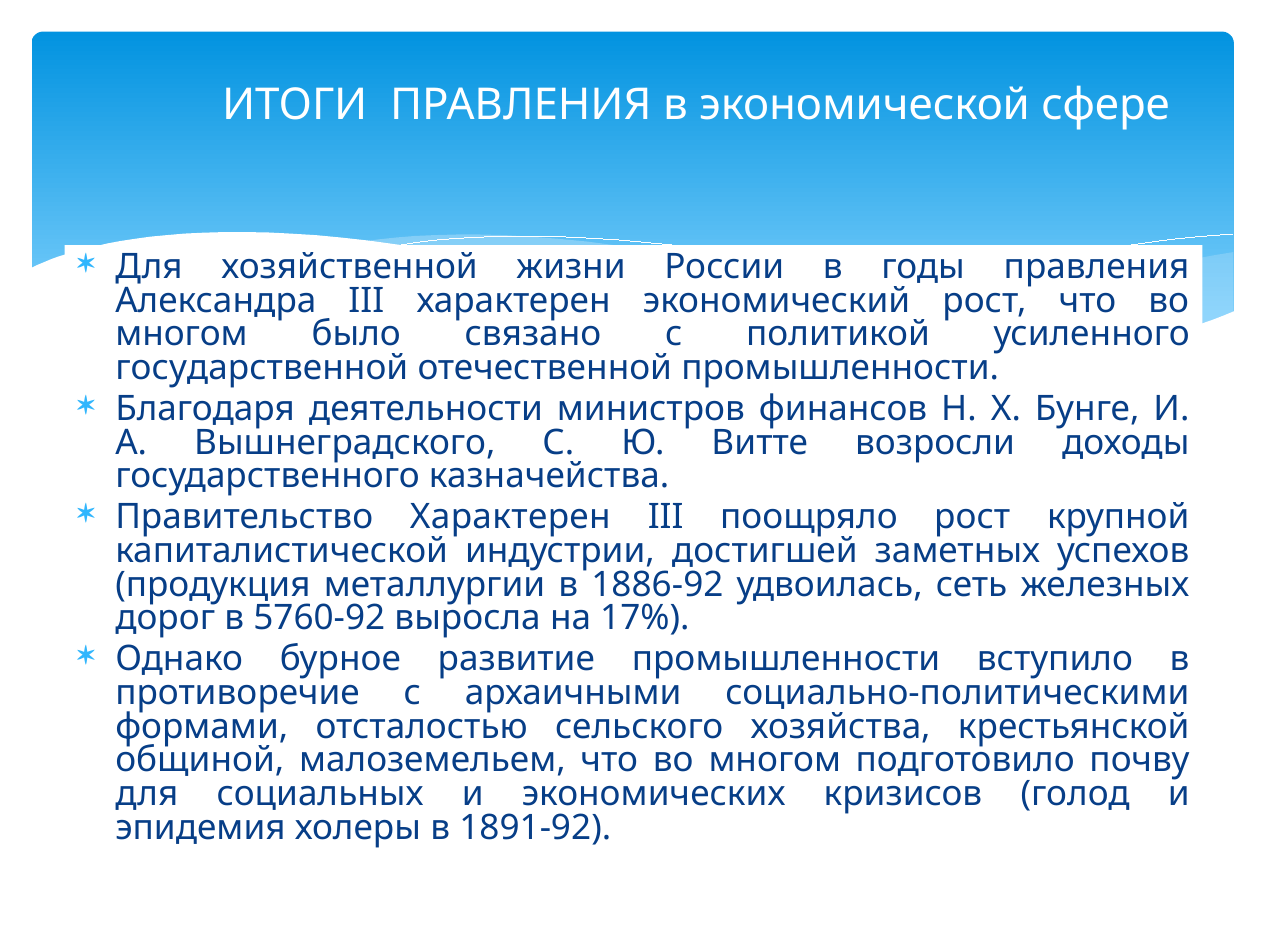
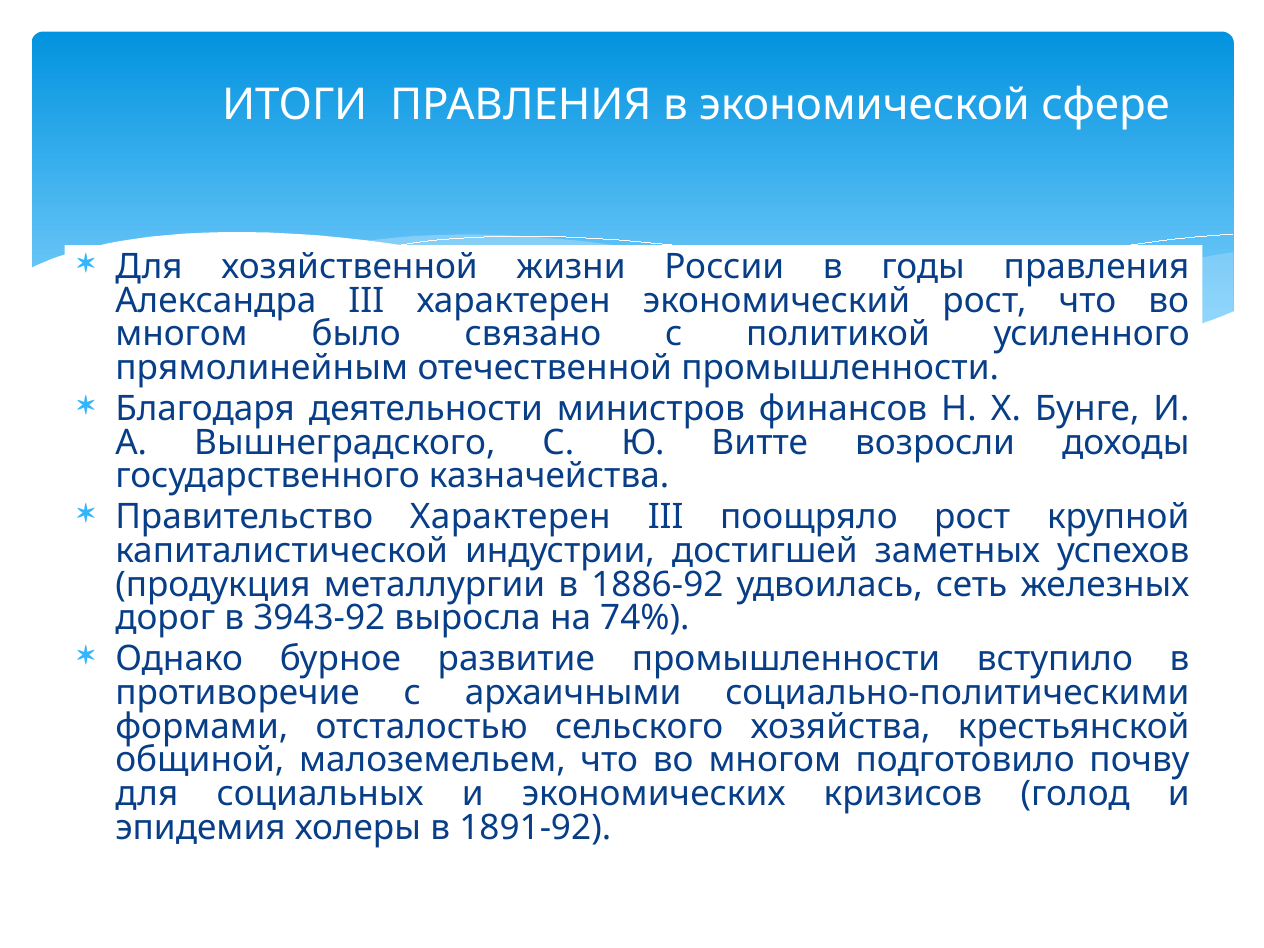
государственной: государственной -> прямолинейным (262, 368)
5760-92: 5760-92 -> 3943-92 (319, 618)
17%: 17% -> 74% (645, 618)
